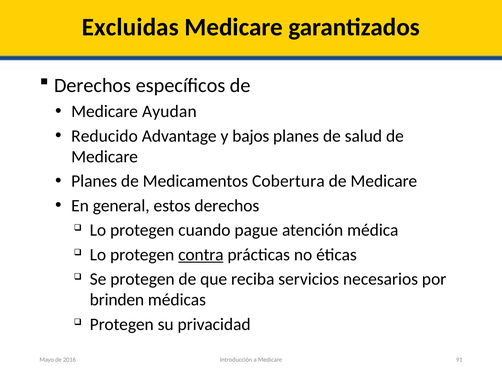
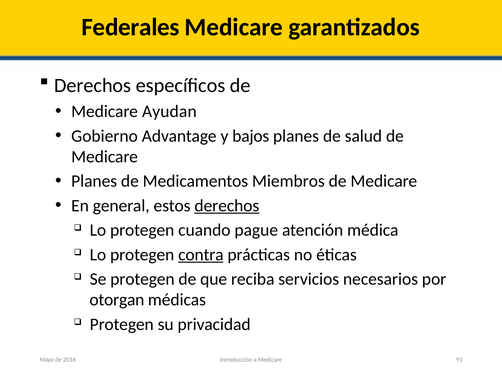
Excluidas: Excluidas -> Federales (131, 27)
Reducido: Reducido -> Gobierno (105, 136)
Cobertura: Cobertura -> Miembros (288, 181)
derechos underline: none -> present (227, 205)
brinden: brinden -> otorgan (117, 299)
